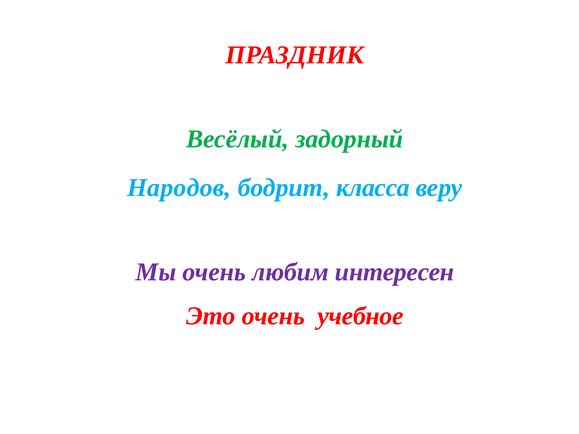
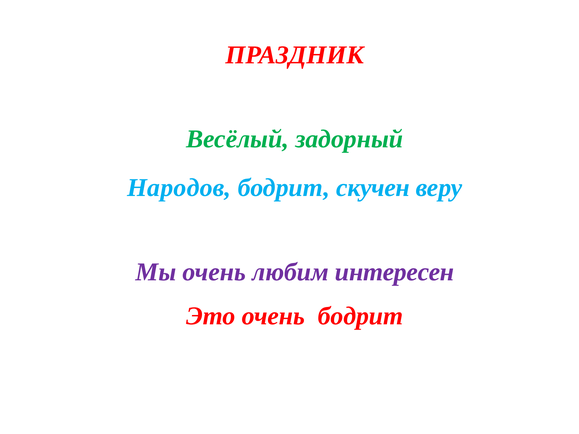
класса: класса -> скучен (373, 188)
очень учебное: учебное -> бодрит (360, 316)
